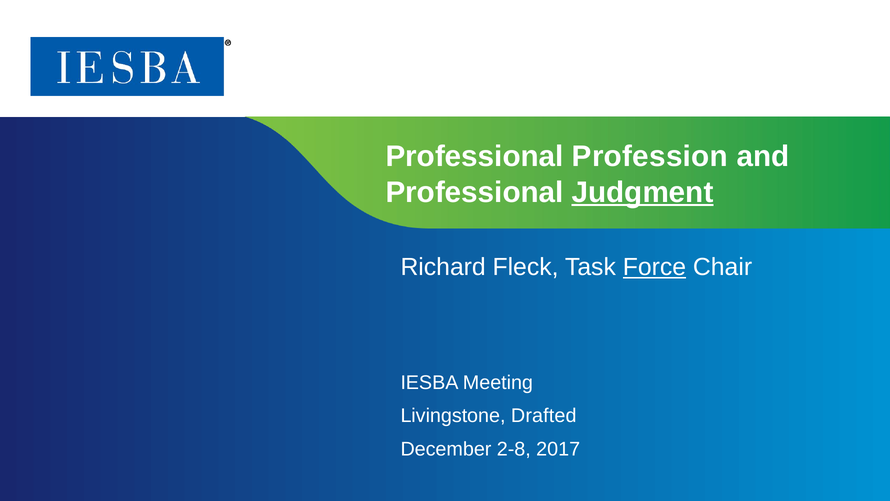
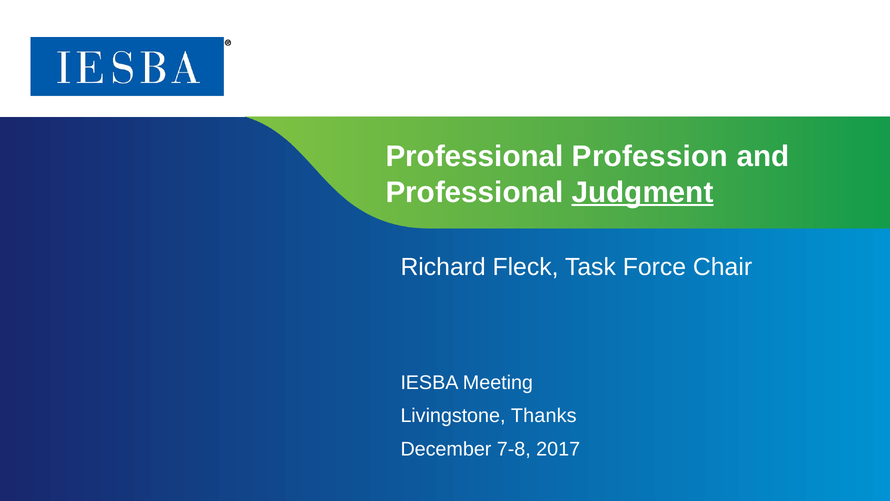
Force underline: present -> none (654, 267)
Drafted: Drafted -> Thanks (544, 416)
2-8: 2-8 -> 7-8 (514, 449)
